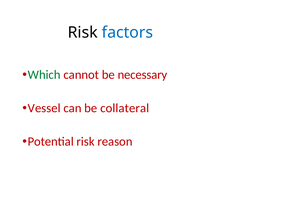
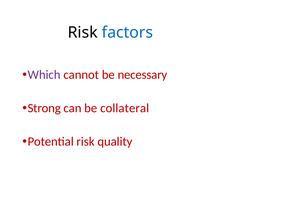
Which colour: green -> purple (44, 75)
Vessel: Vessel -> Strong (44, 108)
reason: reason -> quality (115, 141)
